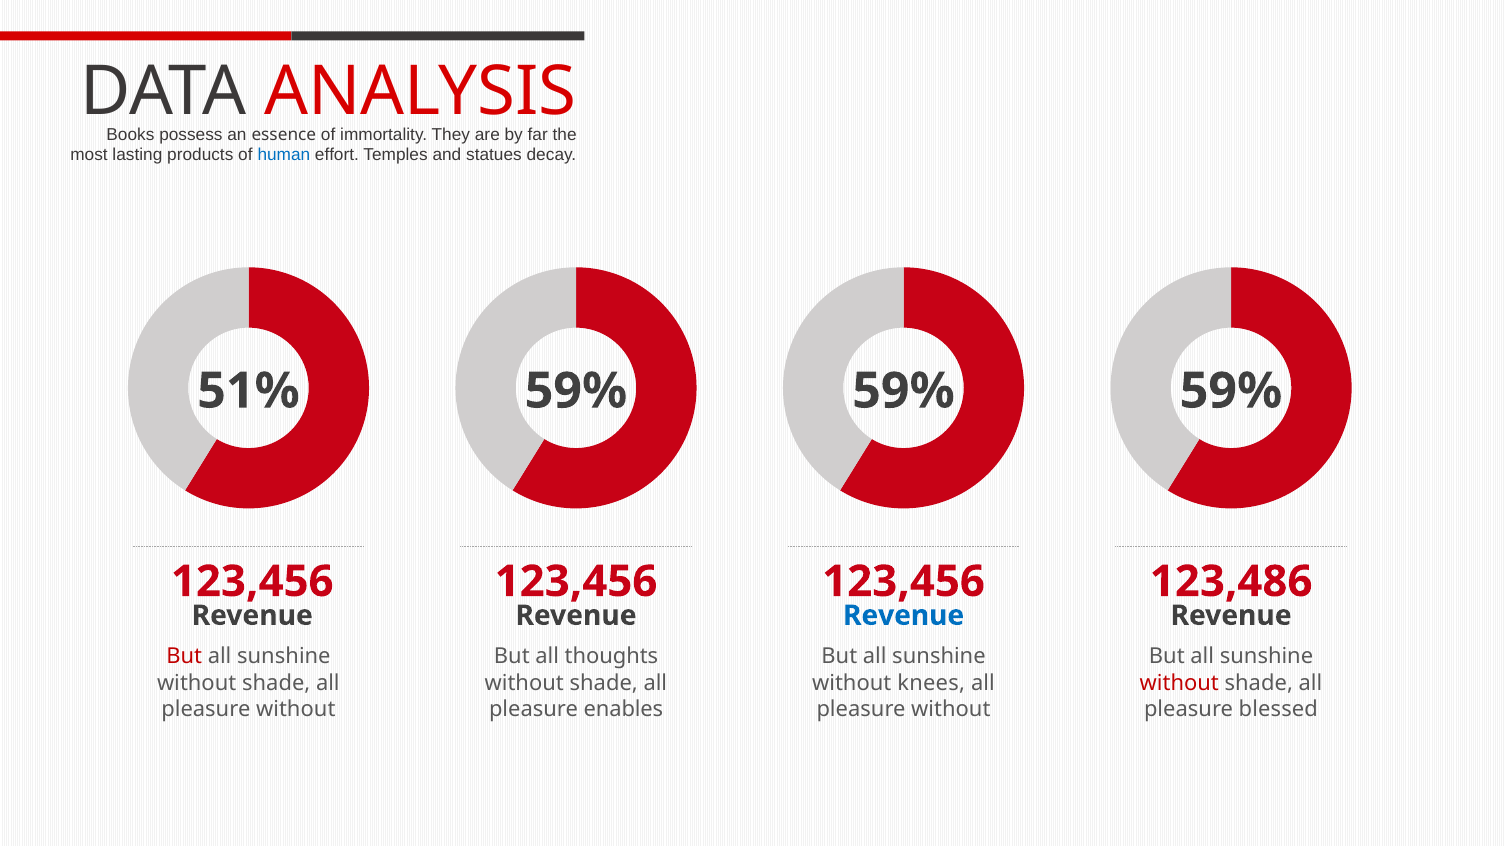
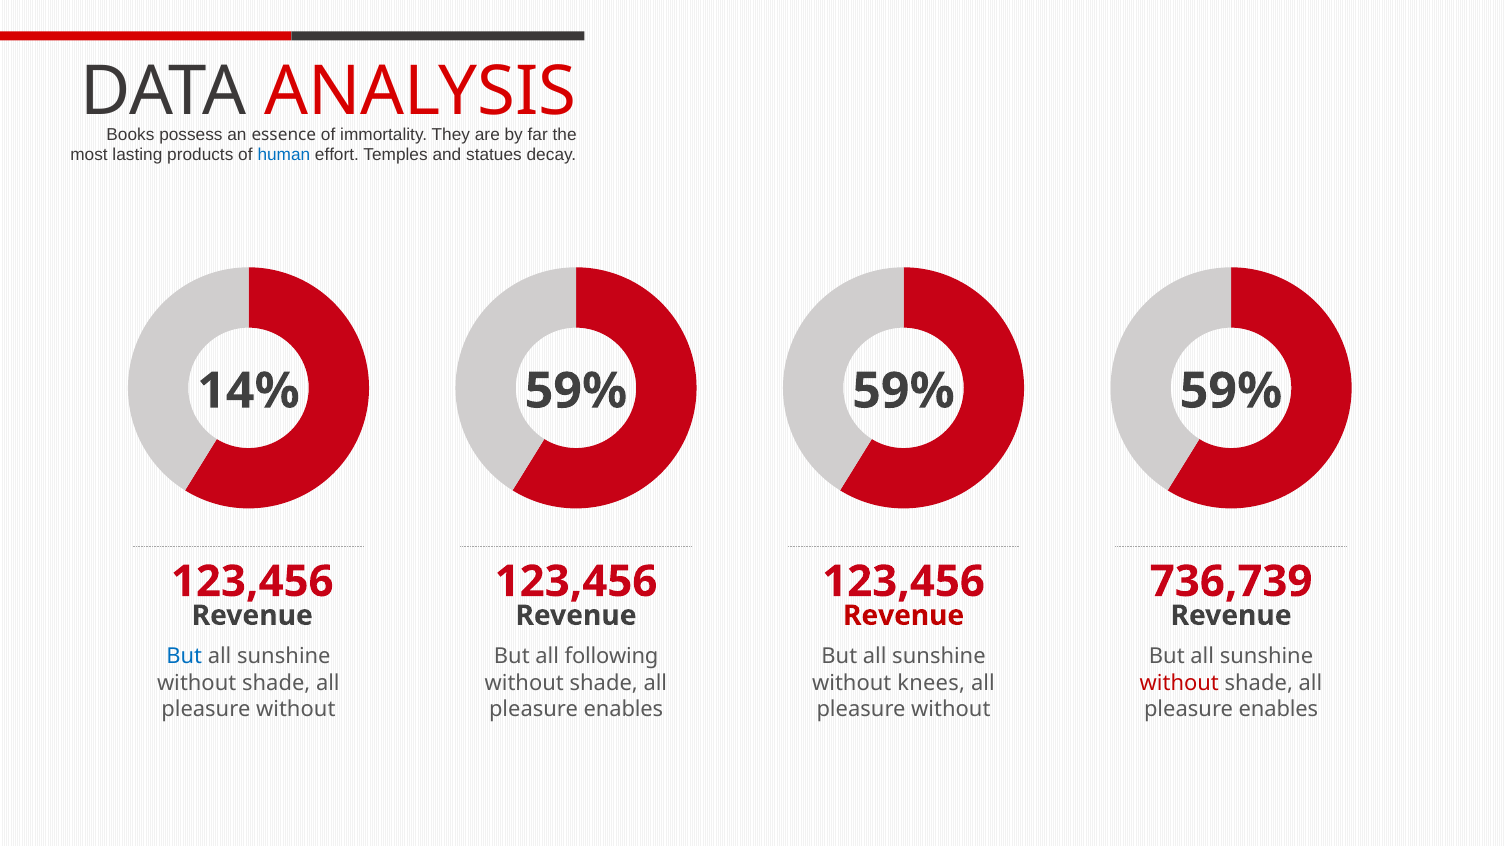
51%: 51% -> 14% (248, 391)
123,486: 123,486 -> 736,739 (1231, 582)
Revenue colour: blue -> red (904, 615)
But colour: red -> blue (184, 656)
thoughts: thoughts -> following (612, 656)
blessed: blessed -> enables (1278, 709)
